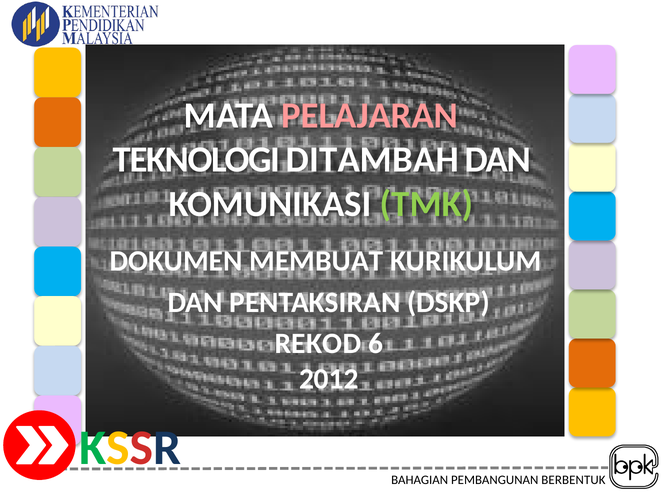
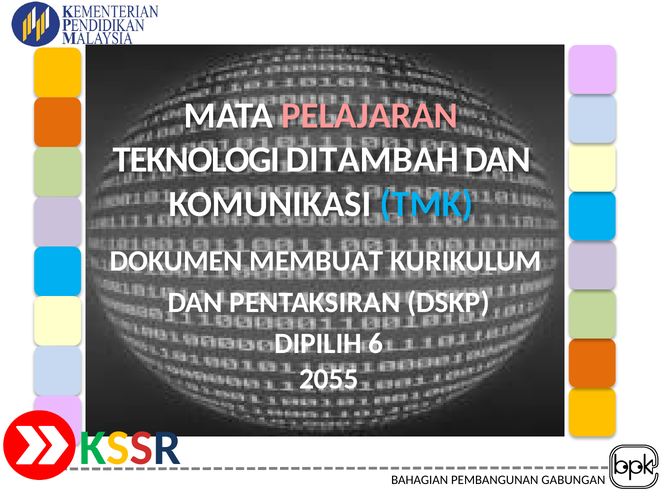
TMK colour: light green -> light blue (427, 204)
REKOD: REKOD -> DIPILIH (318, 344)
2012: 2012 -> 2055 (329, 379)
BERBENTUK: BERBENTUK -> GABUNGAN (573, 480)
